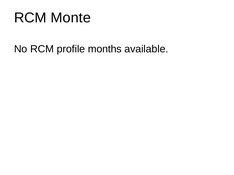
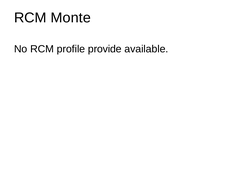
months: months -> provide (105, 49)
